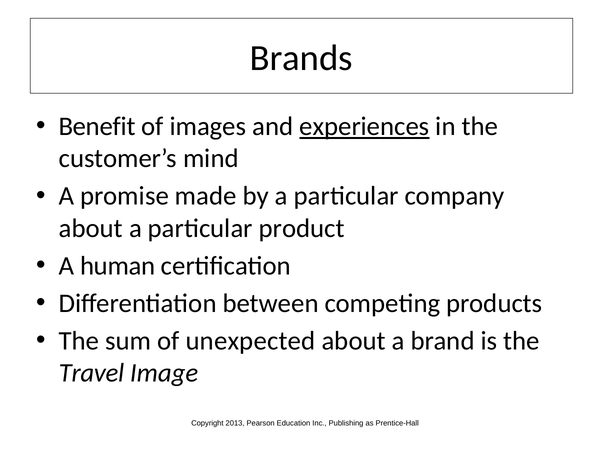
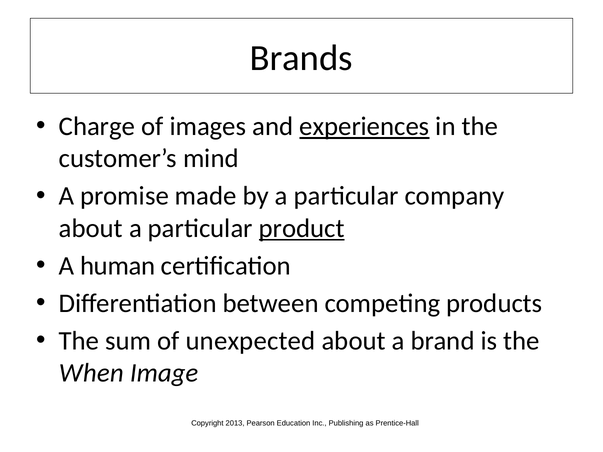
Benefit: Benefit -> Charge (97, 126)
product underline: none -> present (302, 228)
Travel: Travel -> When (91, 373)
